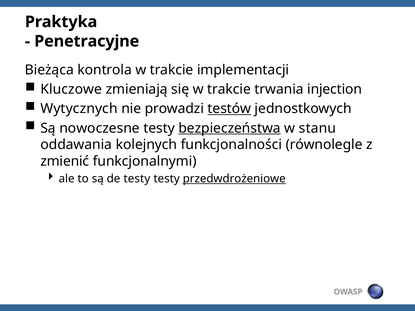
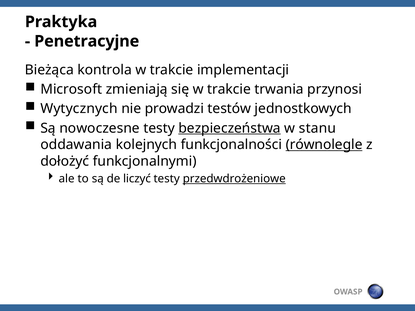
Kluczowe: Kluczowe -> Microsoft (71, 89)
injection: injection -> przynosi (335, 89)
testów underline: present -> none (229, 109)
równolegle underline: none -> present (324, 145)
zmienić: zmienić -> dołożyć (65, 161)
de testy: testy -> liczyć (137, 179)
